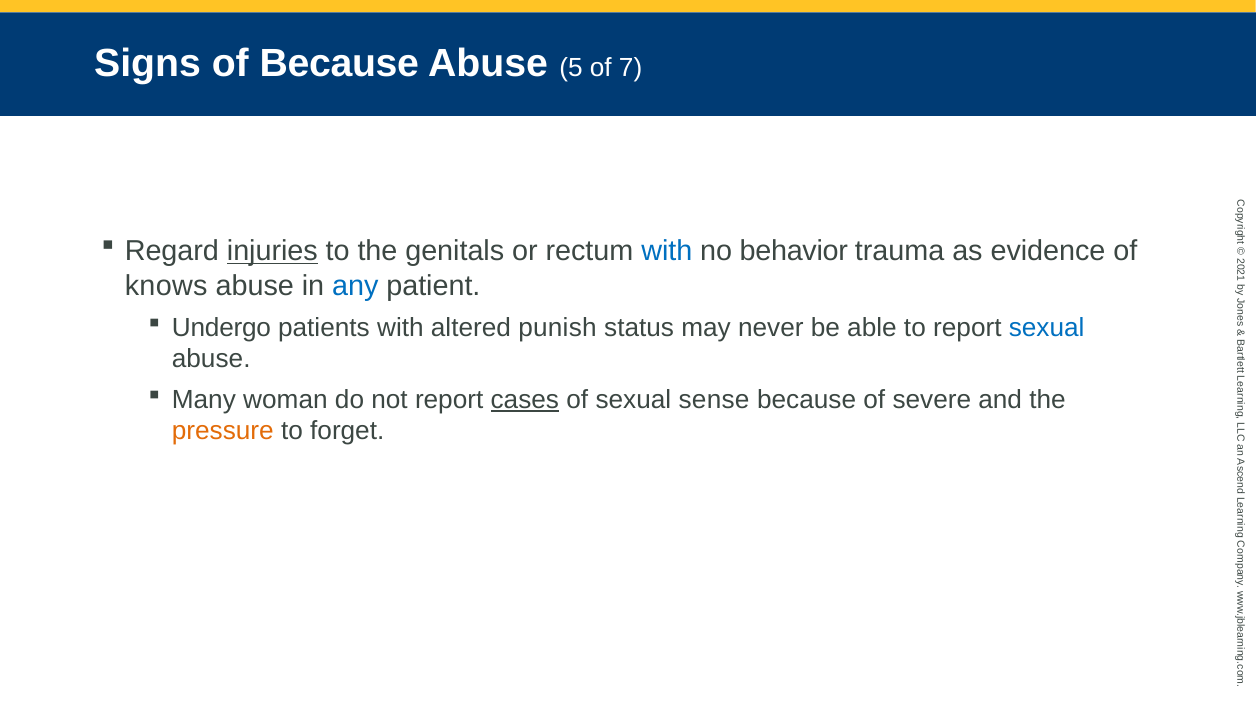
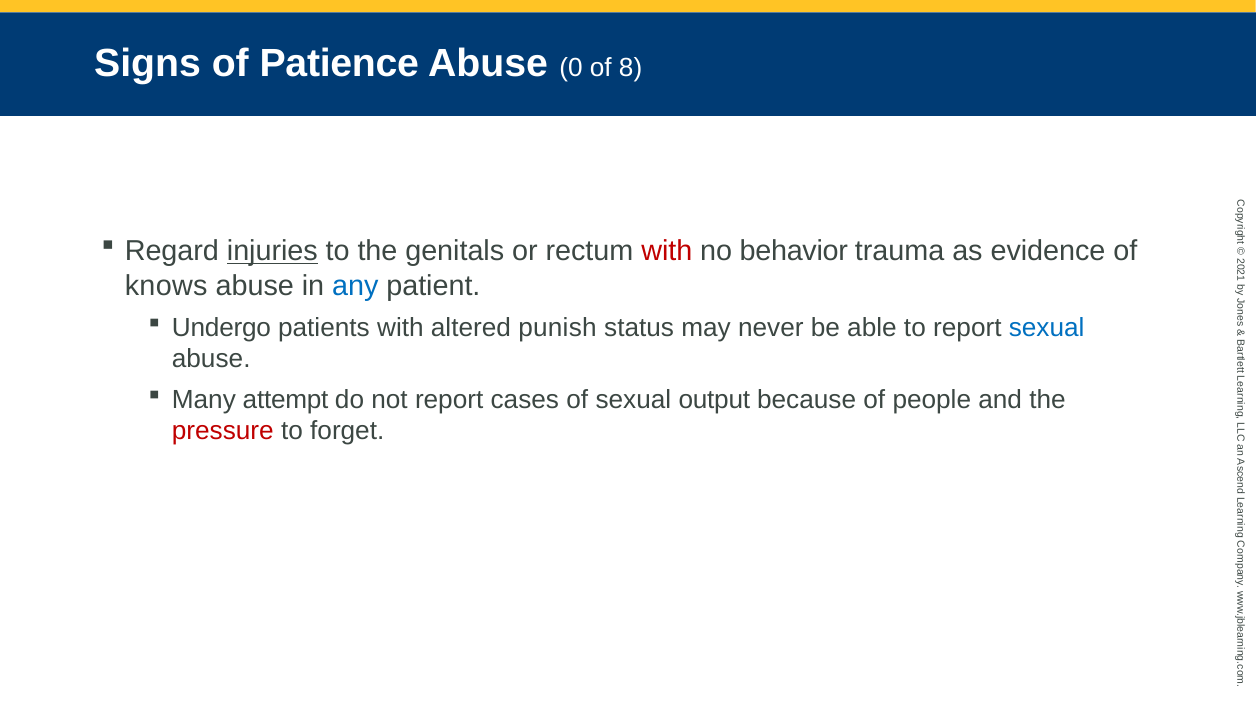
of Because: Because -> Patience (339, 63)
Abuse 5: 5 -> 0 (571, 67)
7: 7 -> 8 (631, 67)
with colour: blue -> red (667, 251)
woman: woman -> attempt (286, 399)
cases underline: present -> none (525, 399)
sense: sense -> output (714, 399)
severe: severe -> people (932, 399)
pressure colour: orange -> red (223, 431)
